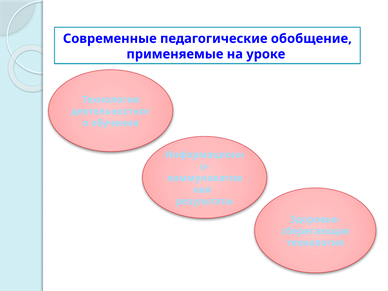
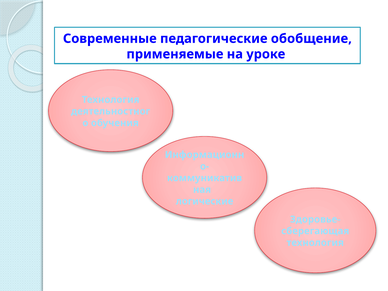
результаты: результаты -> логические (205, 201)
